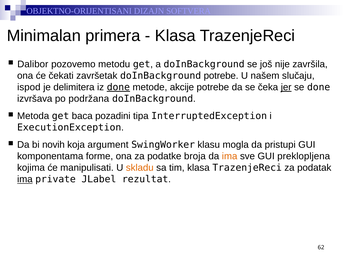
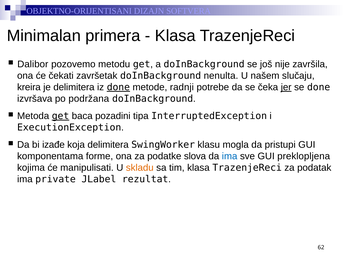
doInBackground potrebe: potrebe -> nenulta (221, 76)
ispod: ispod -> kreira (29, 87)
akcije: akcije -> radnji (182, 87)
get underline: none -> present (61, 116)
novih: novih -> izađe (53, 145)
koja argument: argument -> delimitera (108, 145)
broja: broja -> slova (195, 156)
ima colour: orange -> blue (230, 156)
ima underline: present -> none (25, 179)
